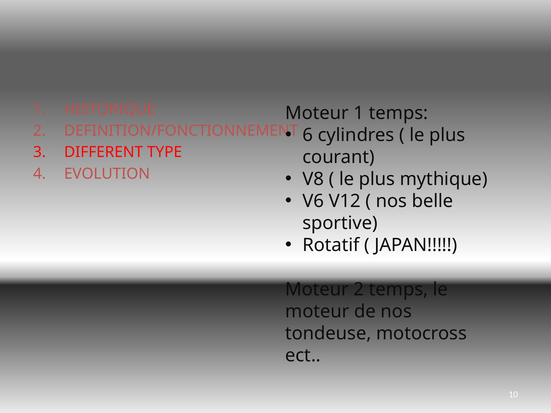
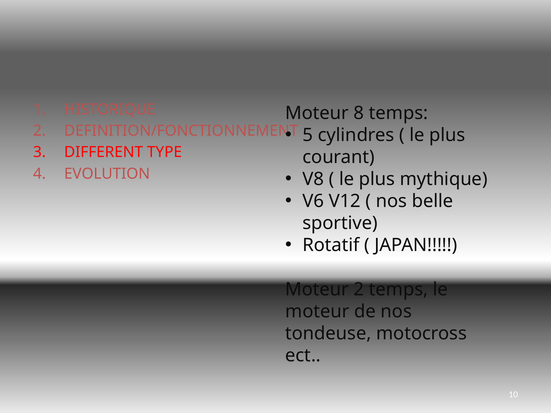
Moteur 1: 1 -> 8 (359, 113)
6: 6 -> 5 (308, 135)
